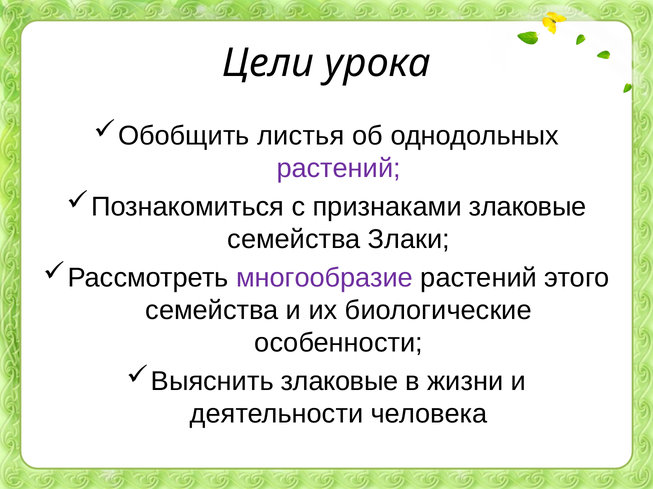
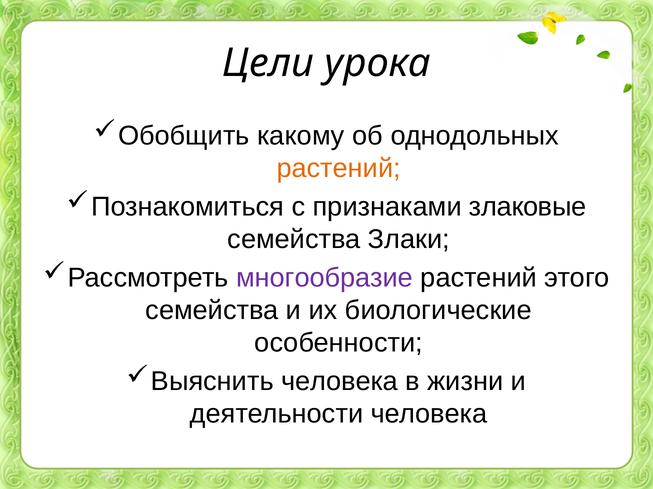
листья: листья -> какому (301, 136)
растений colour: purple -> orange (339, 168)
злаковые: злаковые -> человека (340, 382)
